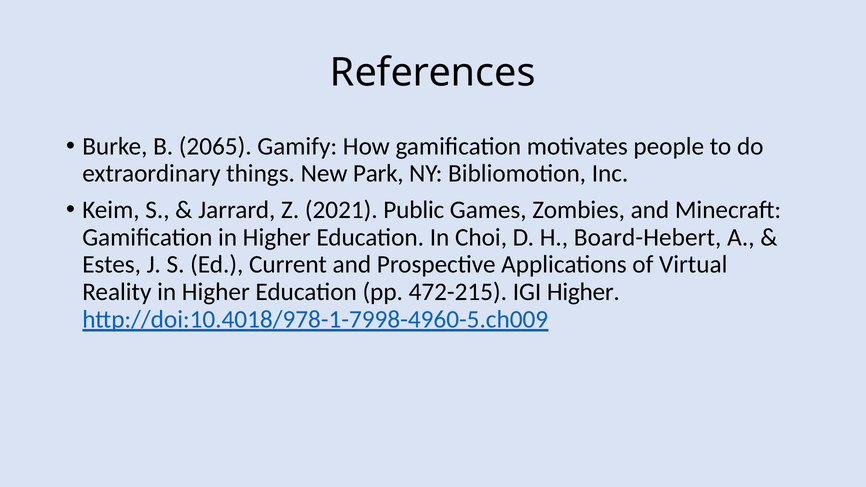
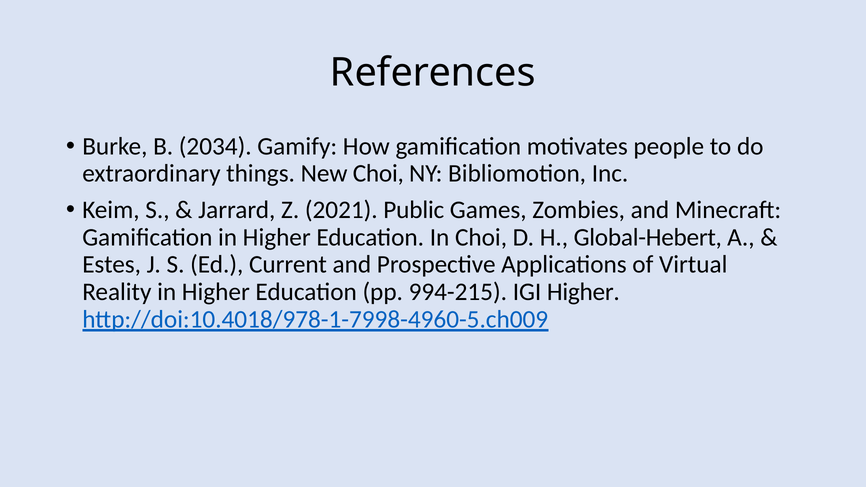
2065: 2065 -> 2034 (215, 146)
New Park: Park -> Choi (378, 174)
Board-Hebert: Board-Hebert -> Global-Hebert (648, 237)
472-215: 472-215 -> 994-215 (458, 292)
